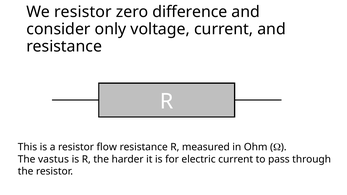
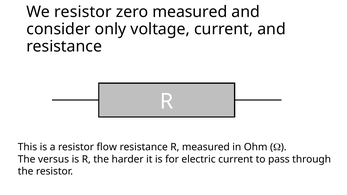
zero difference: difference -> measured (190, 12)
vastus: vastus -> versus (54, 159)
